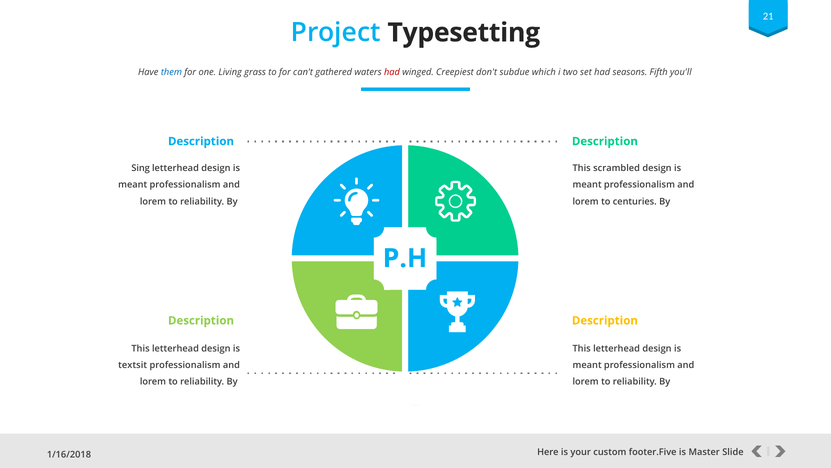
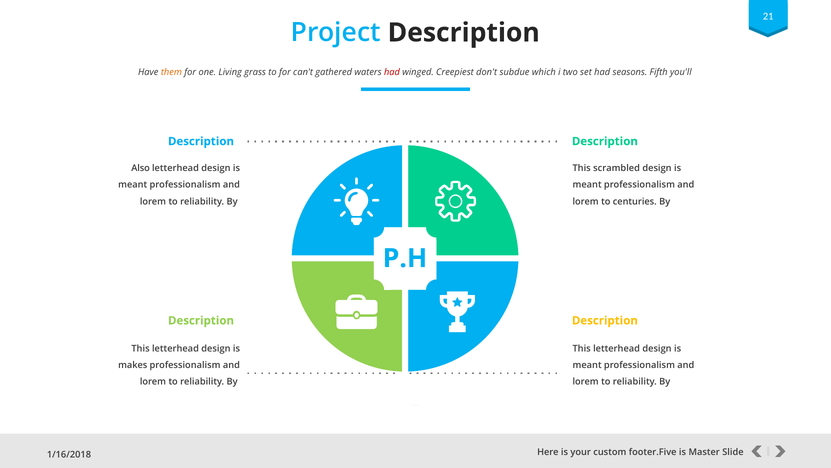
Project Typesetting: Typesetting -> Description (464, 33)
them colour: blue -> orange (171, 72)
Sing: Sing -> Also (141, 168)
textsit: textsit -> makes (133, 365)
